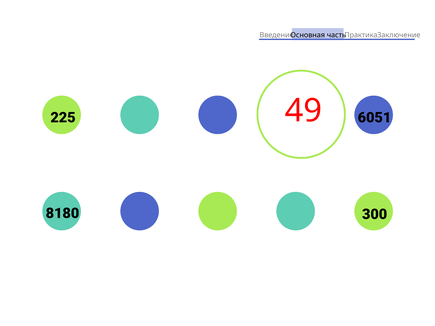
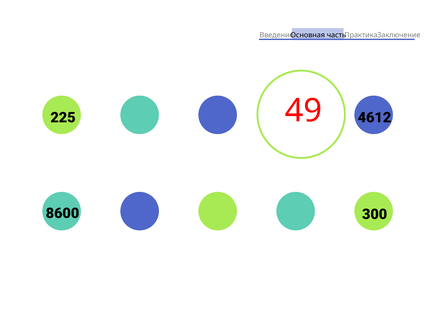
6051: 6051 -> 4612 (374, 118)
8180: 8180 -> 8600 (62, 214)
